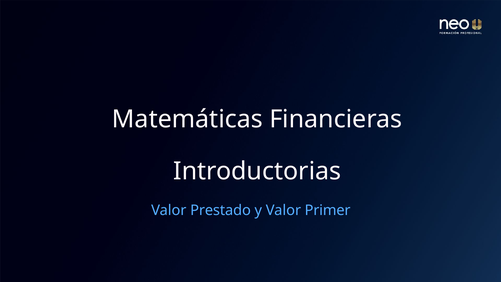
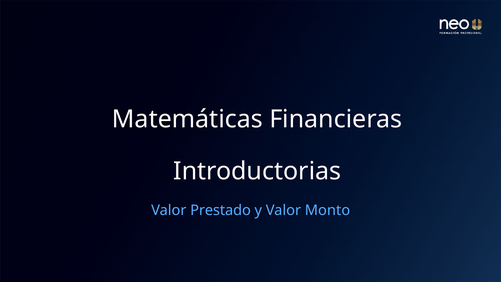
Primer: Primer -> Monto (327, 210)
